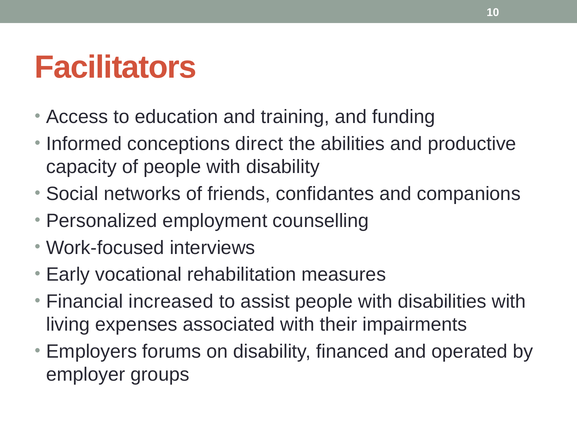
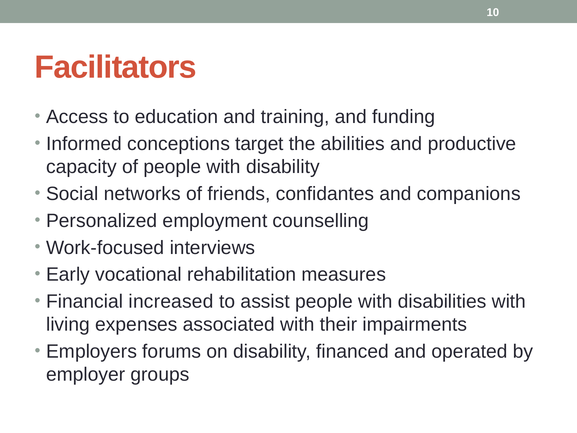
direct: direct -> target (259, 144)
